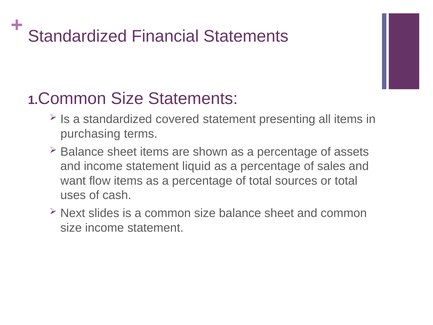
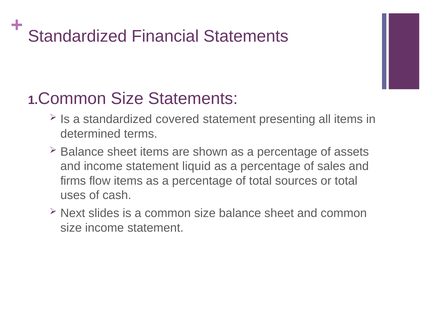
purchasing: purchasing -> determined (91, 134)
want: want -> firms (73, 181)
